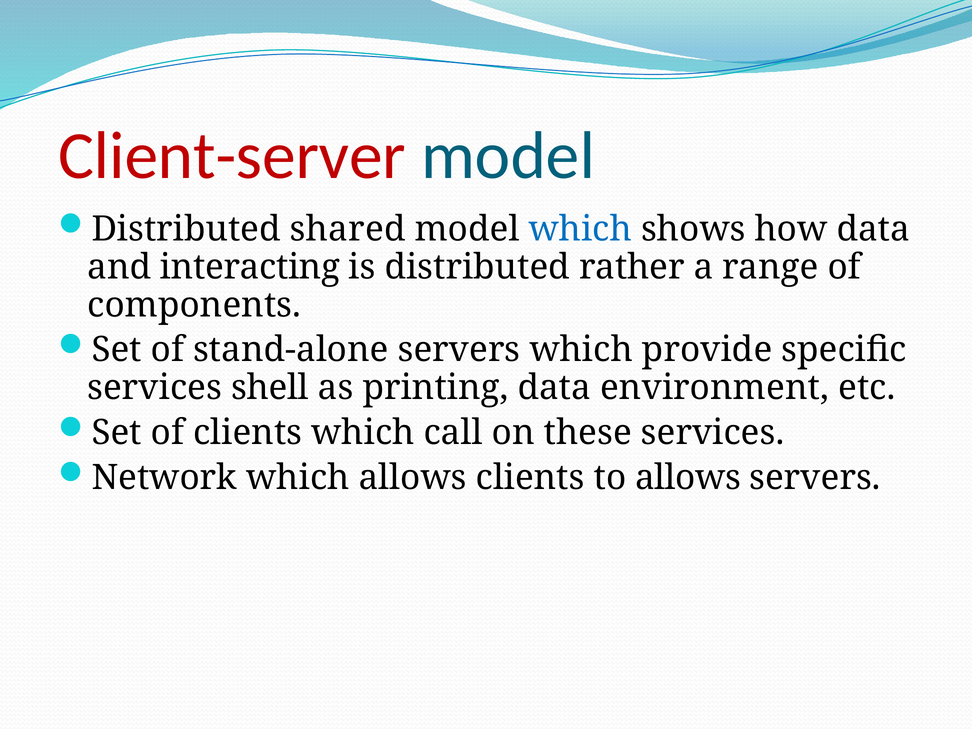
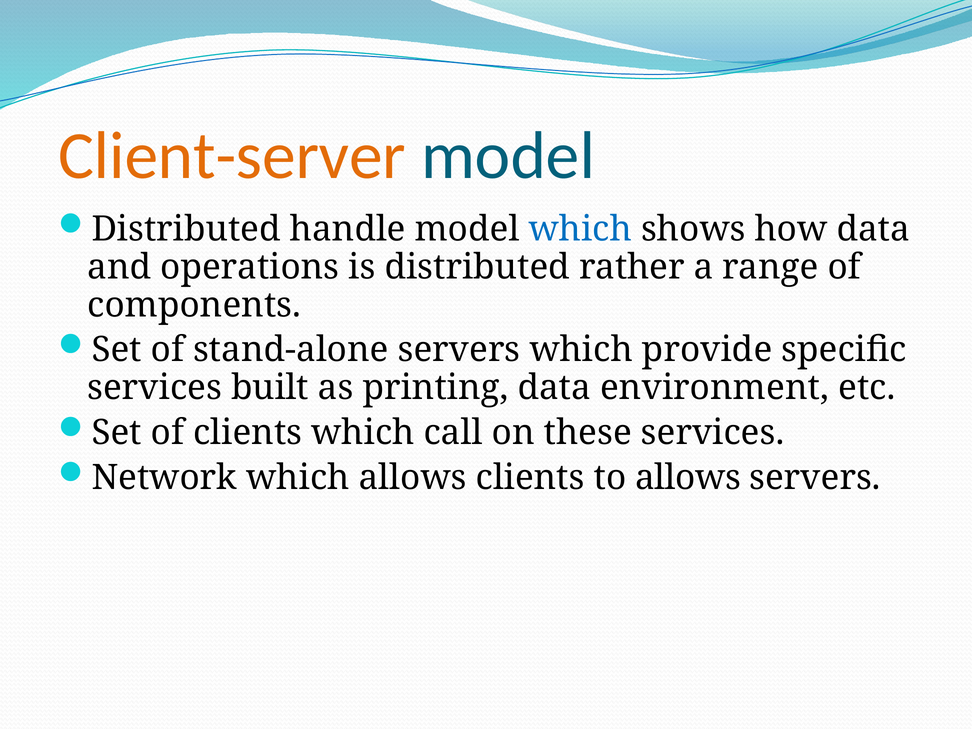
Client-server colour: red -> orange (232, 156)
shared: shared -> handle (348, 229)
interacting: interacting -> operations (250, 267)
shell: shell -> built (270, 388)
